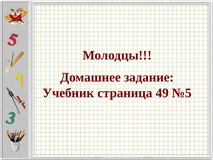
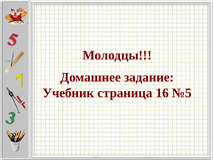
49: 49 -> 16 (162, 93)
